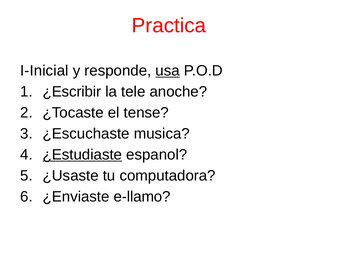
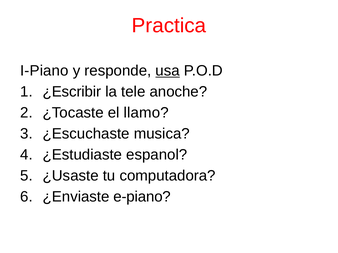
I-Inicial: I-Inicial -> I-Piano (44, 71)
tense: tense -> llamo (146, 113)
¿Estudiaste underline: present -> none (82, 155)
e-llamo: e-llamo -> e-piano (142, 197)
